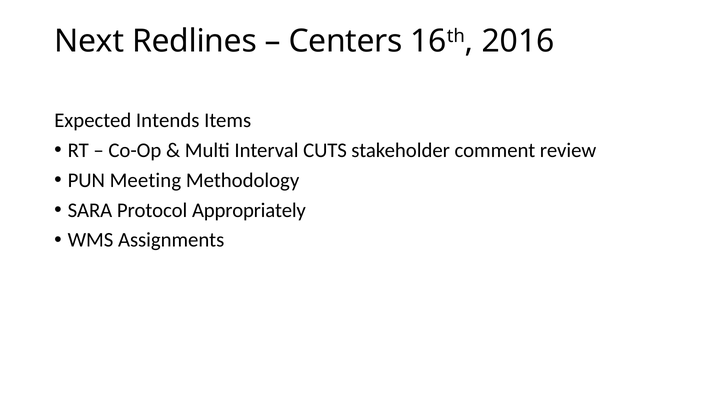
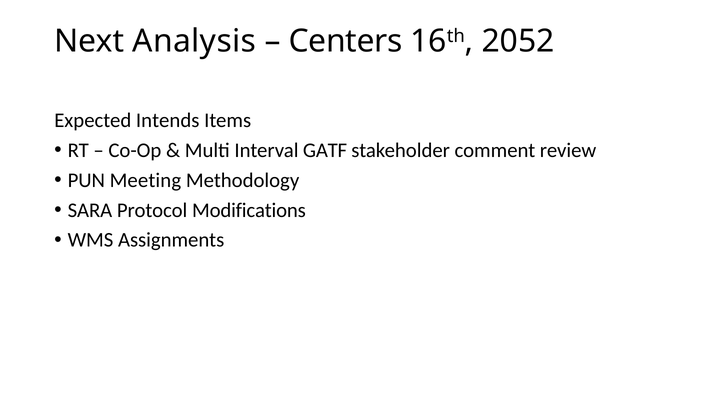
Redlines: Redlines -> Analysis (194, 41)
2016: 2016 -> 2052 (518, 41)
CUTS: CUTS -> GATF (325, 150)
Appropriately: Appropriately -> Modifications (249, 210)
